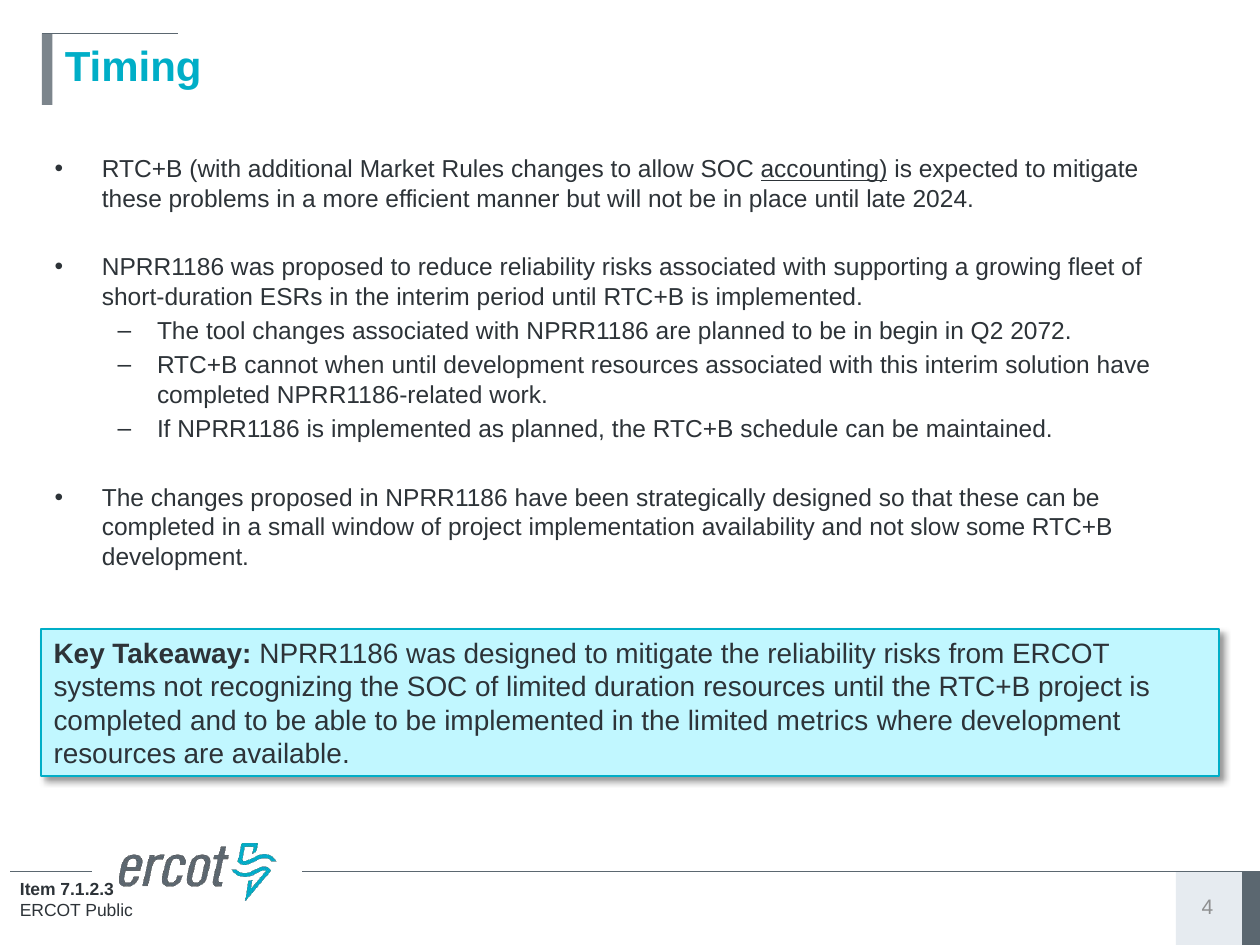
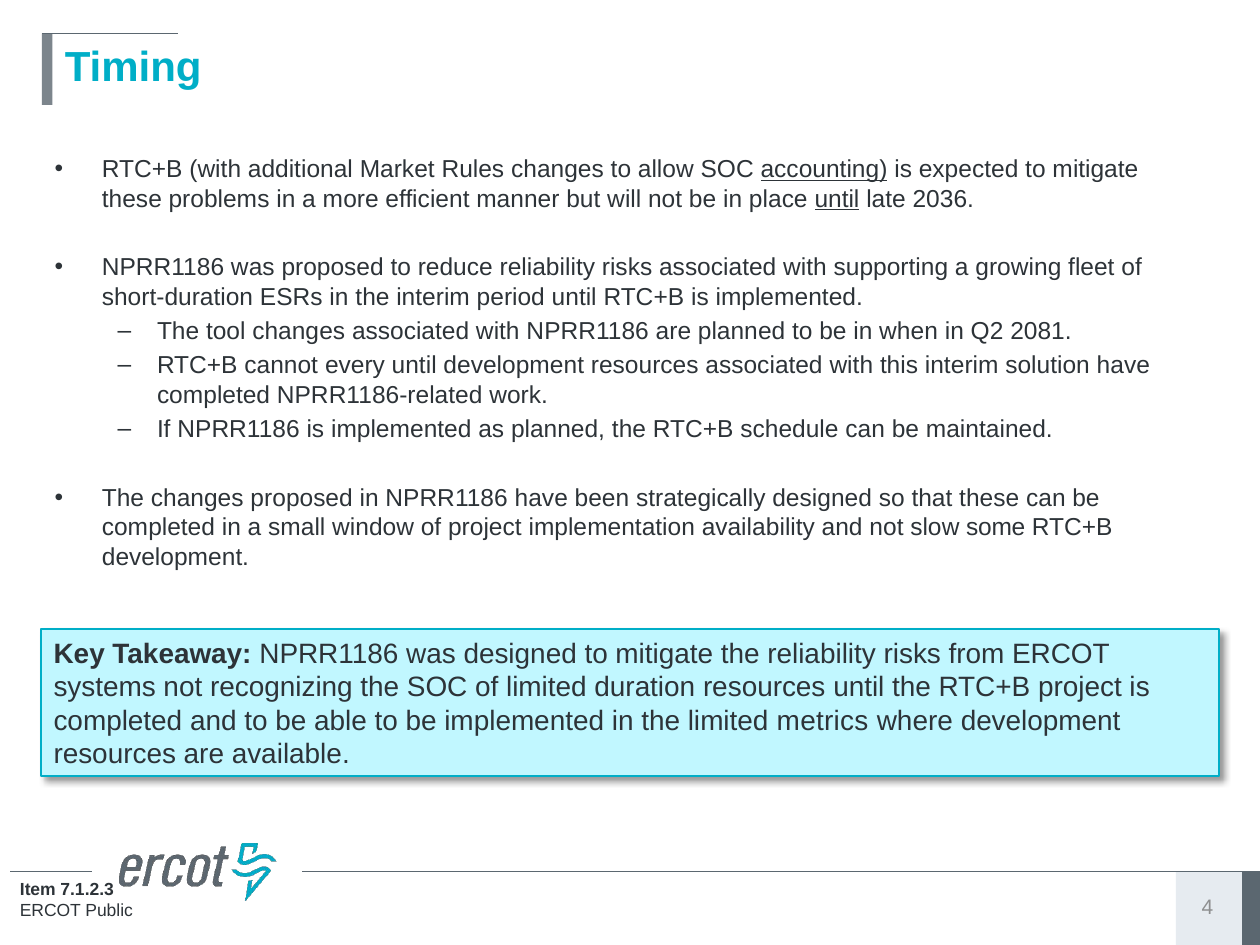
until underline: none -> present (837, 199)
2024: 2024 -> 2036 (943, 199)
begin: begin -> when (909, 332)
2072: 2072 -> 2081 (1041, 332)
when: when -> every (355, 366)
